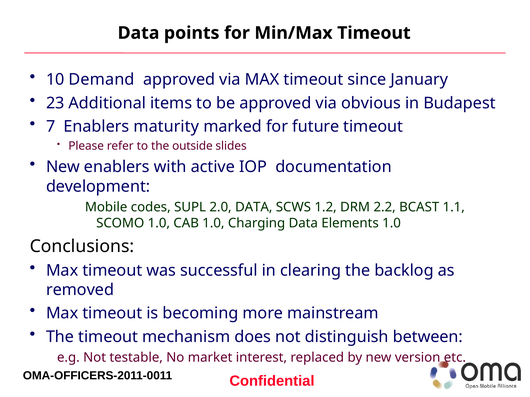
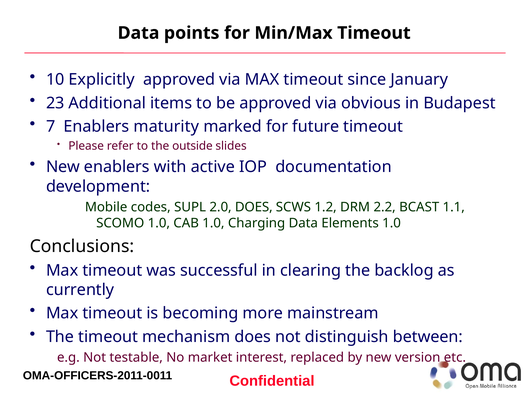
Demand: Demand -> Explicitly (102, 80)
2.0 DATA: DATA -> DOES (254, 207)
removed: removed -> currently (80, 290)
